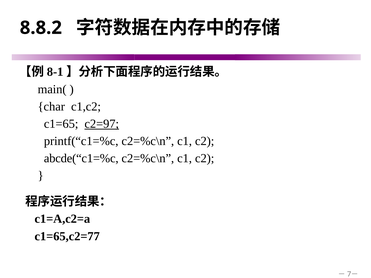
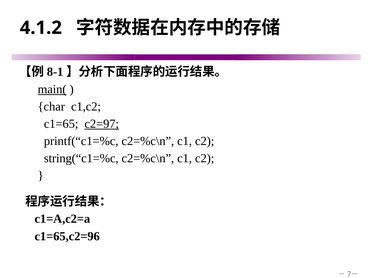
8.8.2: 8.8.2 -> 4.1.2 (41, 28)
main( underline: none -> present (52, 89)
abcde(“c1=%c: abcde(“c1=%c -> string(“c1=%c (81, 159)
c1=65,c2=77: c1=65,c2=77 -> c1=65,c2=96 (67, 236)
